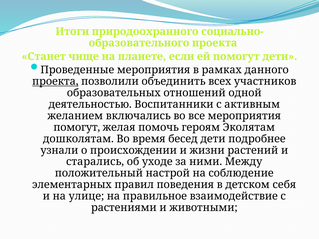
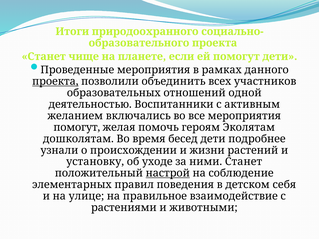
старались: старались -> установку (95, 162)
ними Между: Между -> Станет (244, 162)
настрой underline: none -> present (168, 173)
